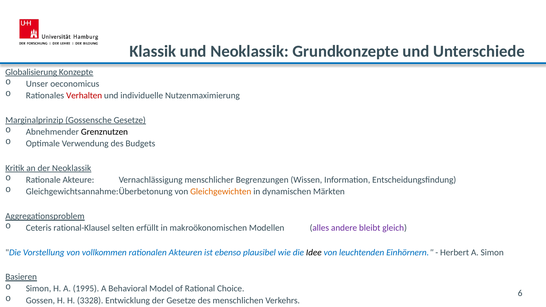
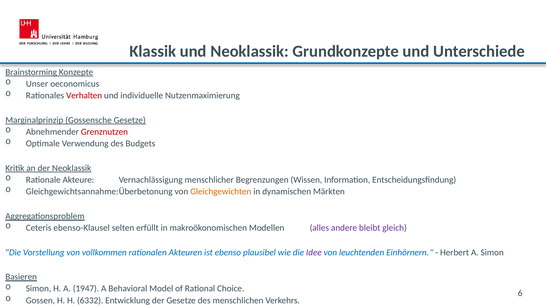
Globalisierung: Globalisierung -> Brainstorming (31, 72)
Grenznutzen colour: black -> red (104, 132)
rational-Klausel: rational-Klausel -> ebenso-Klausel (82, 228)
Idee colour: black -> purple (314, 252)
1995: 1995 -> 1947 (86, 289)
3328: 3328 -> 6332 (90, 301)
